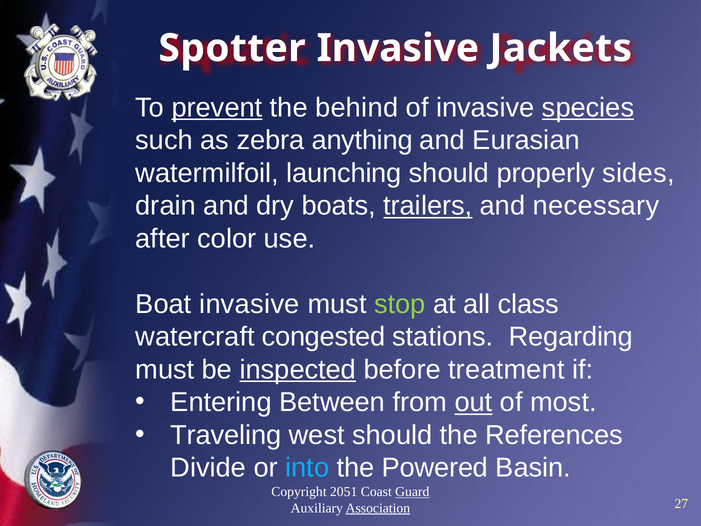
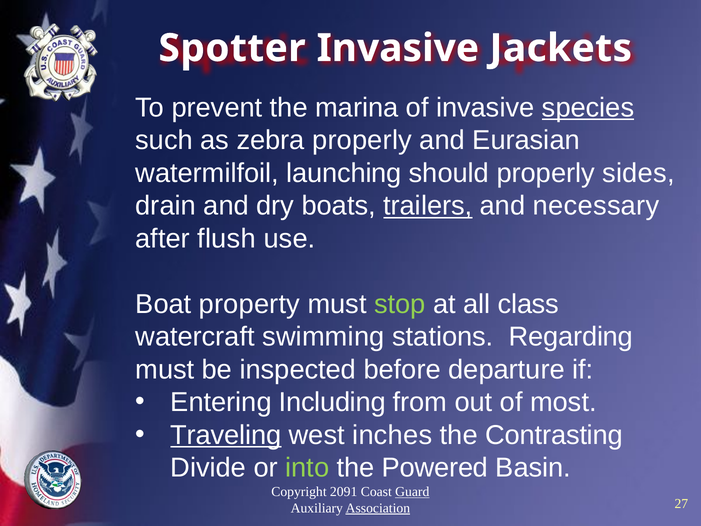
prevent underline: present -> none (217, 108)
behind: behind -> marina (357, 108)
zebra anything: anything -> properly (362, 140)
color: color -> flush (227, 239)
Boat invasive: invasive -> property (249, 304)
congested: congested -> swimming (323, 337)
inspected underline: present -> none (298, 369)
treatment: treatment -> departure (507, 369)
Between: Between -> Including (332, 402)
out underline: present -> none (473, 402)
Traveling underline: none -> present (226, 435)
west should: should -> inches (392, 435)
References: References -> Contrasting (554, 435)
into colour: light blue -> light green (307, 468)
2051: 2051 -> 2091 (344, 492)
